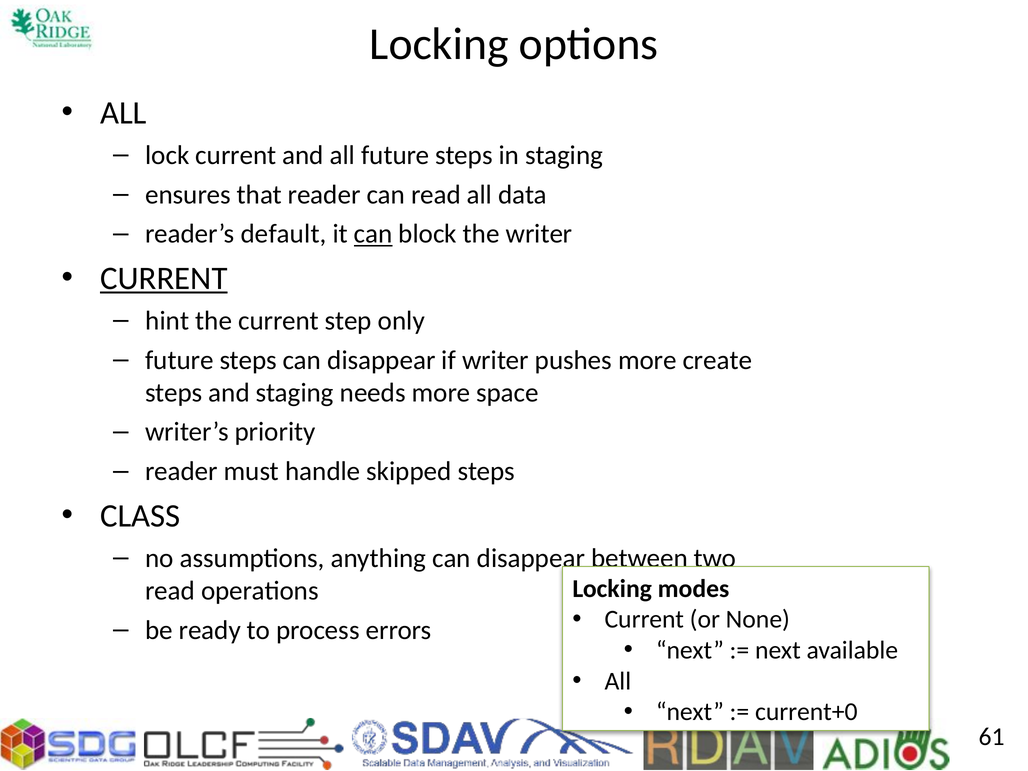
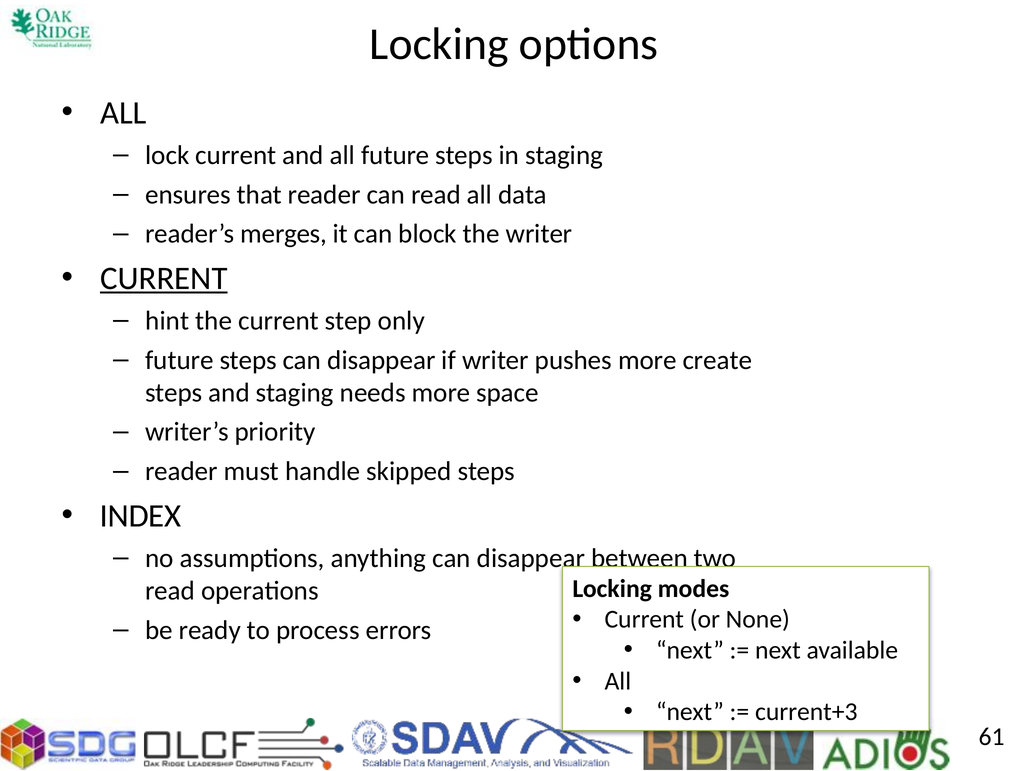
default: default -> merges (284, 234)
can underline: present -> none (373, 234)
CLASS: CLASS -> INDEX (141, 516)
current+0: current+0 -> current+3 (806, 712)
